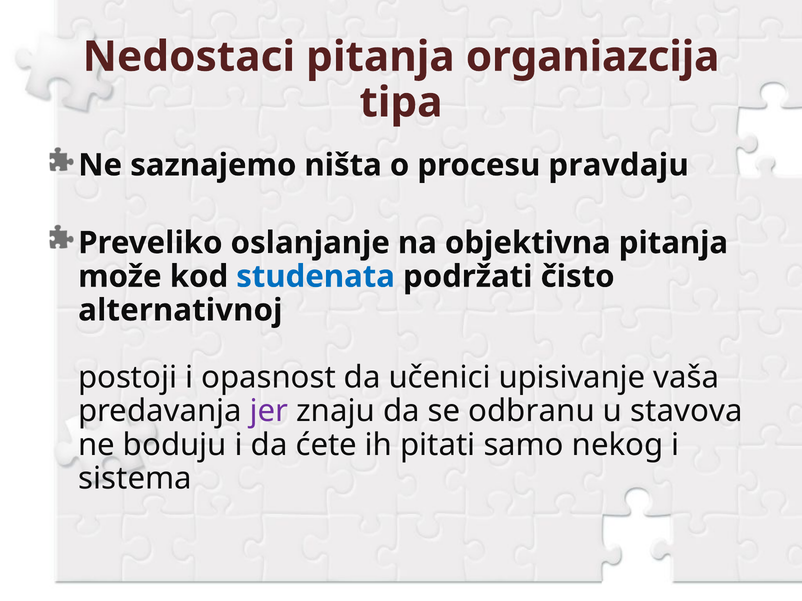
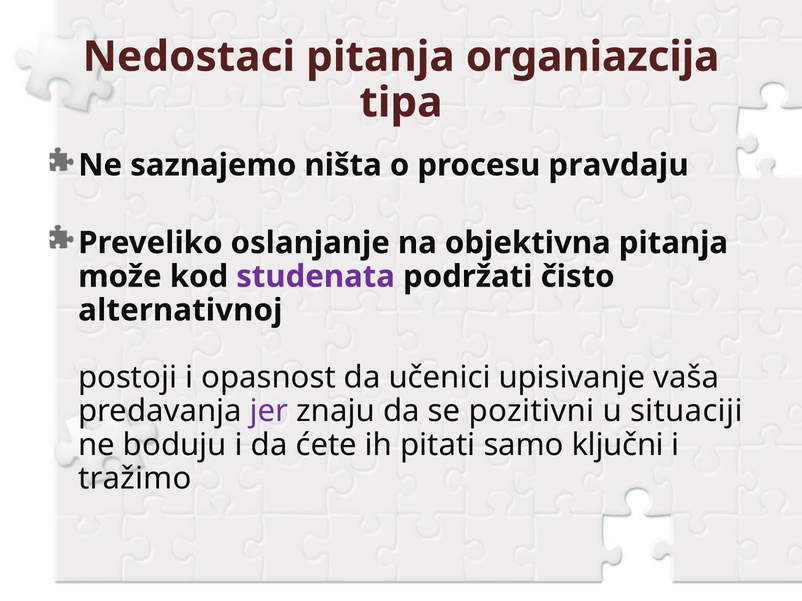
studenata colour: blue -> purple (316, 277)
odbranu: odbranu -> pozitivni (531, 412)
stavova: stavova -> situaciji (686, 412)
nekog: nekog -> ključni (618, 445)
sistema: sistema -> tražimo (135, 479)
